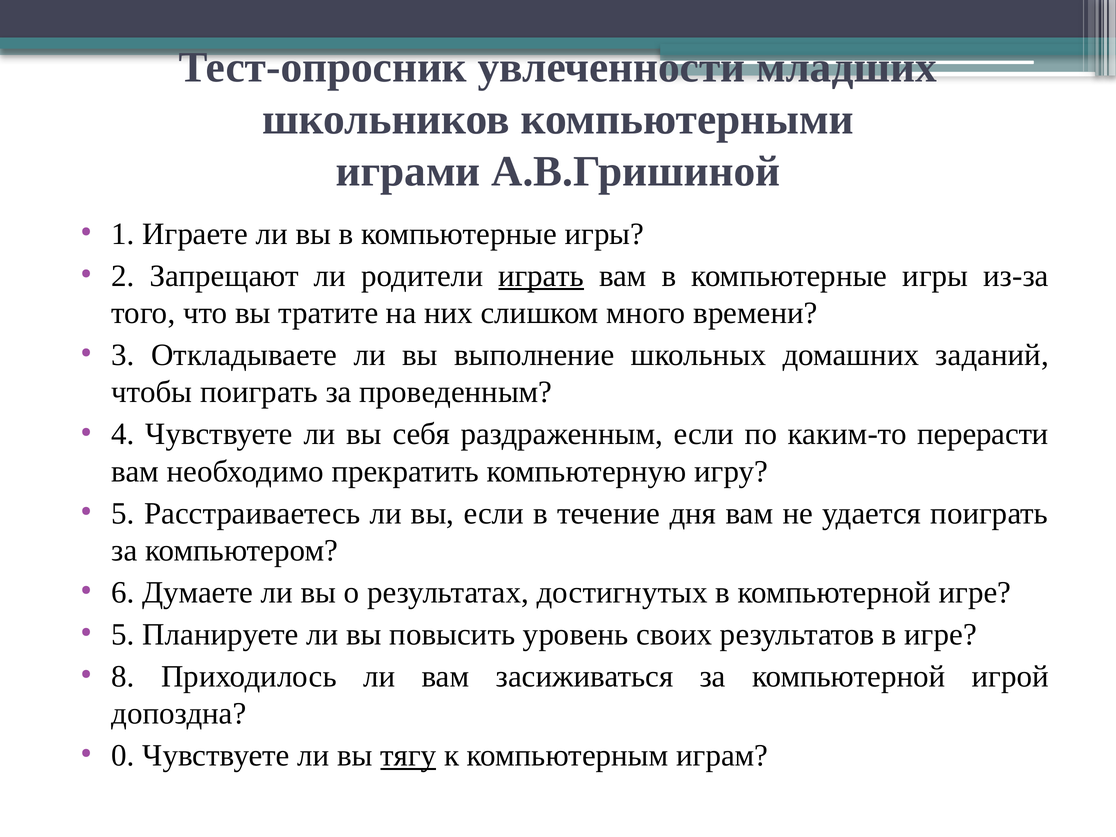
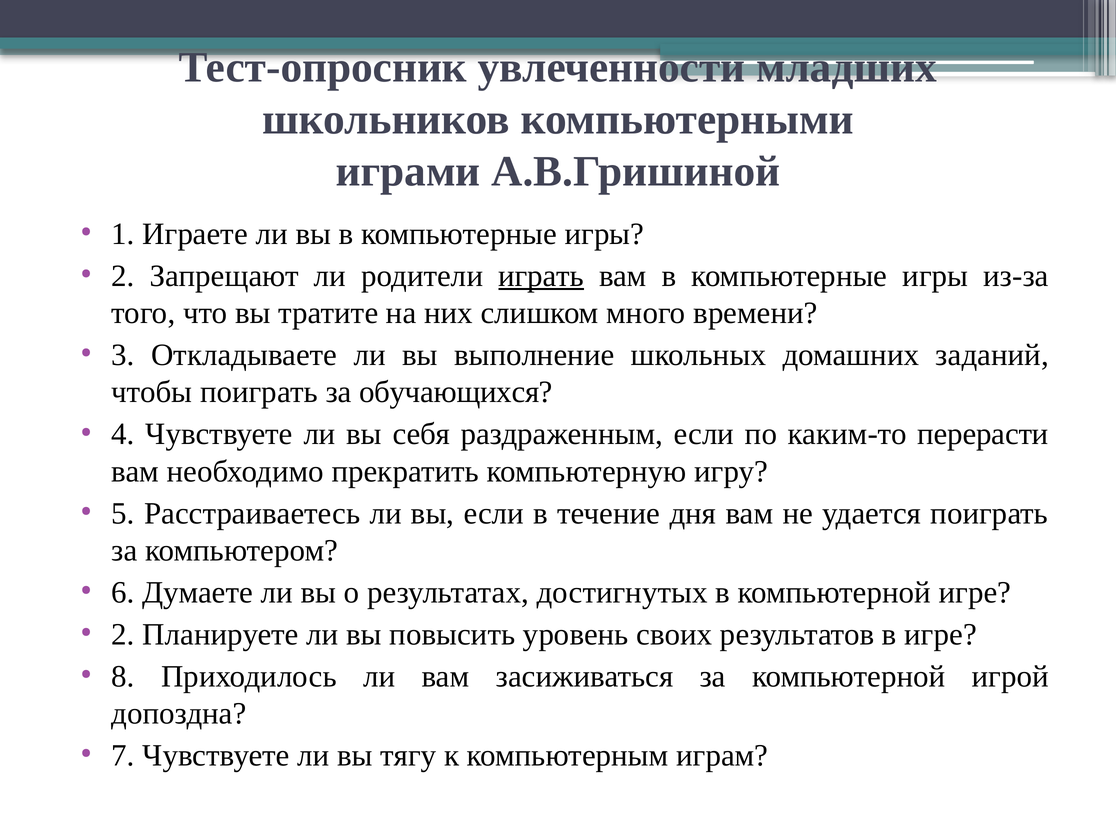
проведенным: проведенным -> обучающихся (456, 392)
5: 5 -> 2 (123, 634)
0: 0 -> 7 (123, 755)
тягу underline: present -> none (408, 755)
